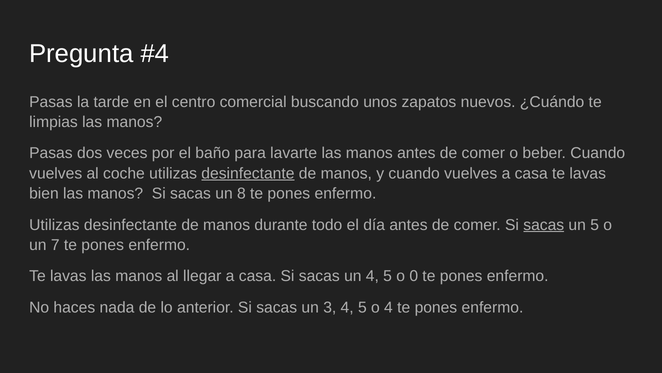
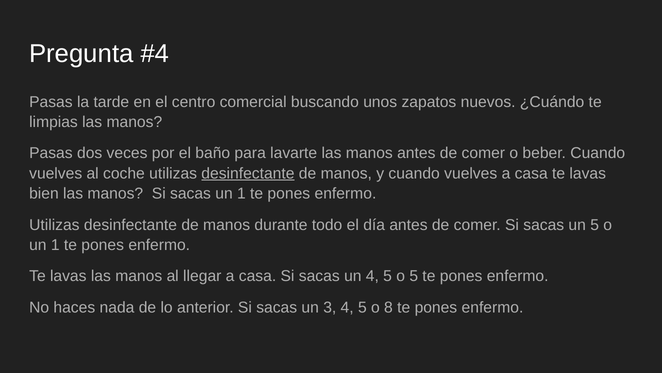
sacas un 8: 8 -> 1 (241, 193)
sacas underline: present -> none (544, 225)
7: 7 -> 1 (55, 245)
o 0: 0 -> 5 (414, 276)
o 4: 4 -> 8 (388, 307)
